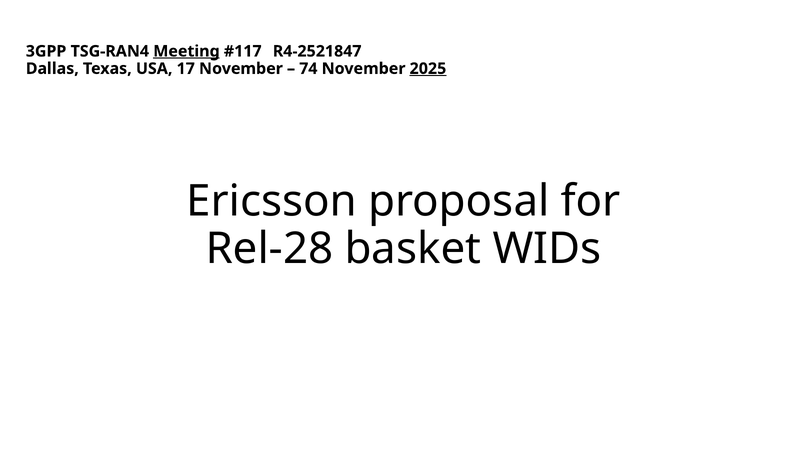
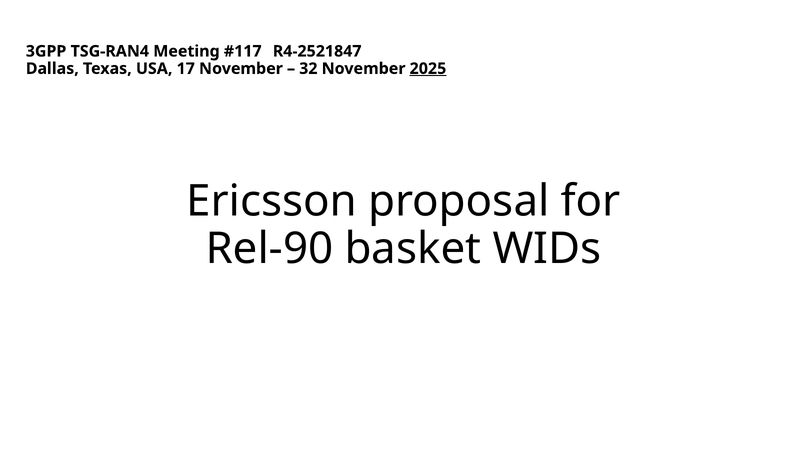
Meeting underline: present -> none (186, 51)
74: 74 -> 32 (308, 69)
Rel-28: Rel-28 -> Rel-90 (269, 249)
